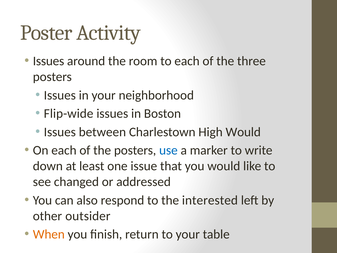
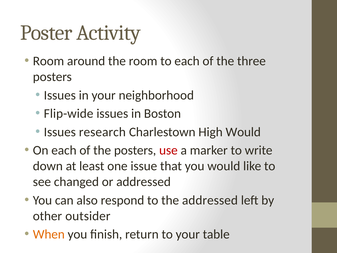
Issues: Issues -> Room (48, 61)
between: between -> research (102, 132)
use colour: blue -> red (168, 150)
the interested: interested -> addressed (210, 200)
